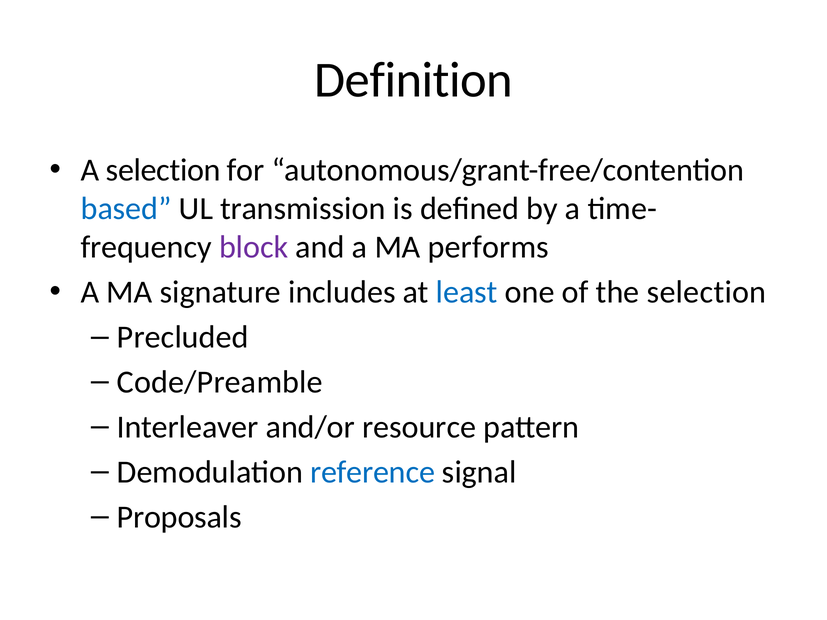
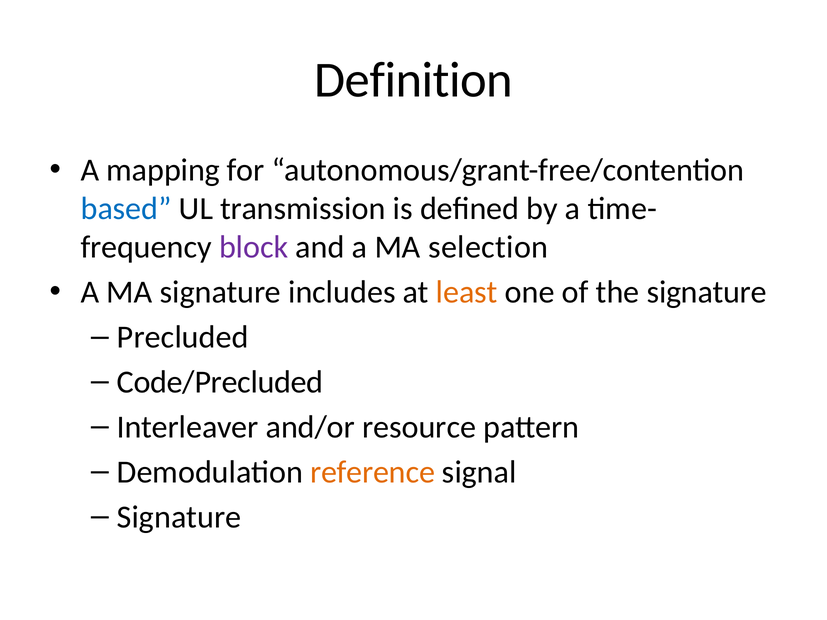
A selection: selection -> mapping (163, 170)
performs: performs -> selection (488, 247)
least colour: blue -> orange (467, 292)
the selection: selection -> signature (707, 292)
Code/Preamble: Code/Preamble -> Code/Precluded (220, 382)
reference colour: blue -> orange (373, 472)
Proposals: Proposals -> Signature (179, 517)
